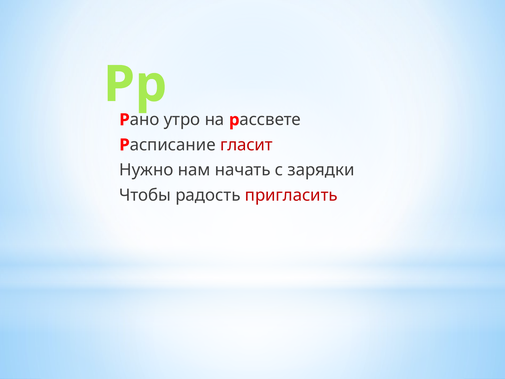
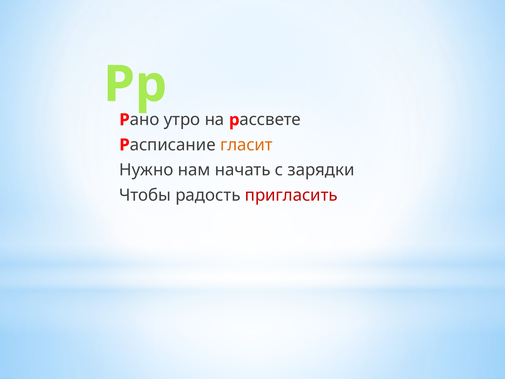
гласит colour: red -> orange (246, 145)
